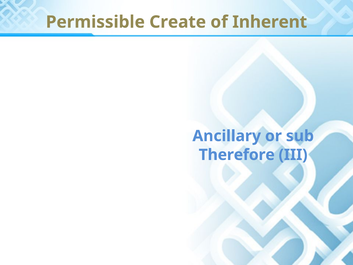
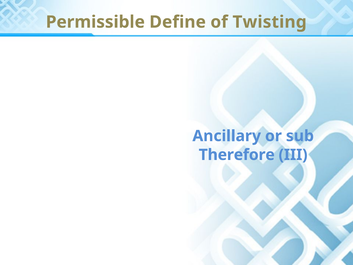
Create: Create -> Define (178, 22)
Inherent: Inherent -> Twisting (270, 22)
